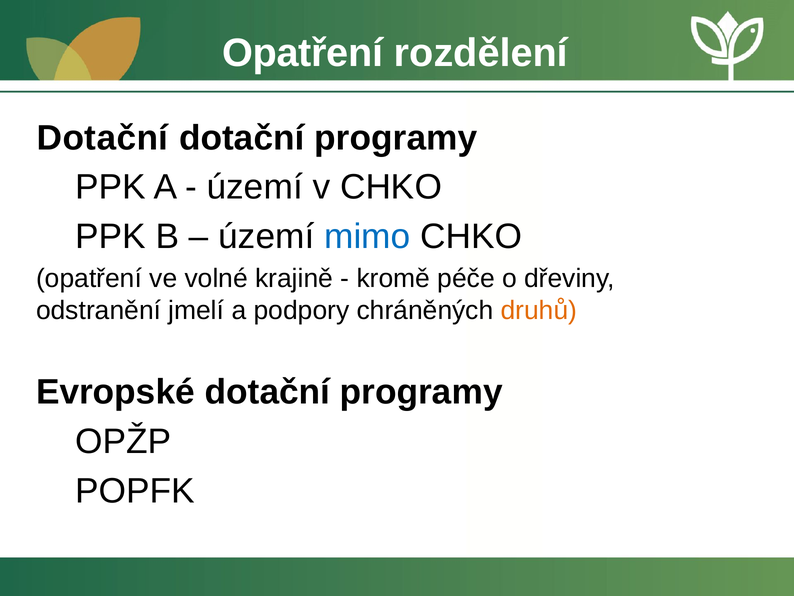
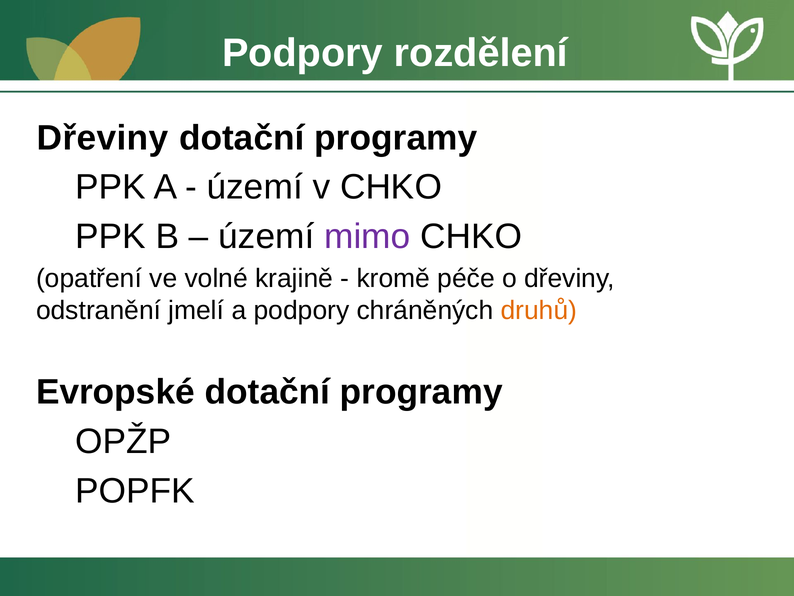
Opatření: Opatření -> Podpory (302, 53)
Dotační: Dotační -> Dřeviny (102, 138)
mimo colour: blue -> purple (367, 237)
